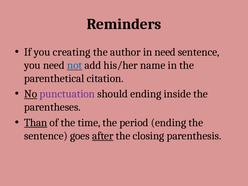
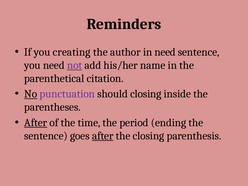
not colour: blue -> purple (75, 65)
should ending: ending -> closing (146, 94)
Than: Than -> After (36, 123)
